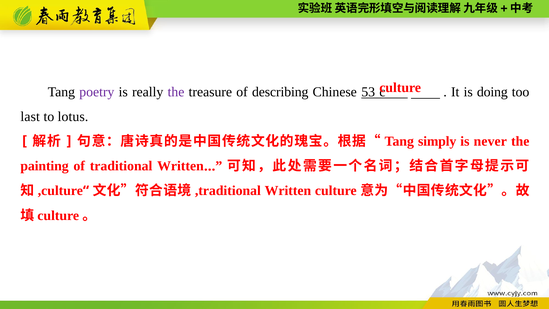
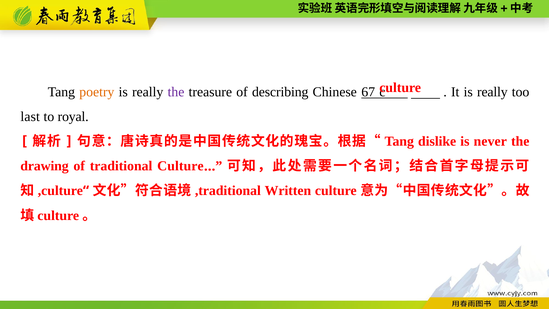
poetry colour: purple -> orange (97, 92)
53: 53 -> 67 (368, 92)
It is doing: doing -> really (492, 92)
lotus: lotus -> royal (73, 117)
simply: simply -> dislike (437, 141)
painting: painting -> drawing (45, 166)
traditional Written: Written -> Culture (180, 166)
